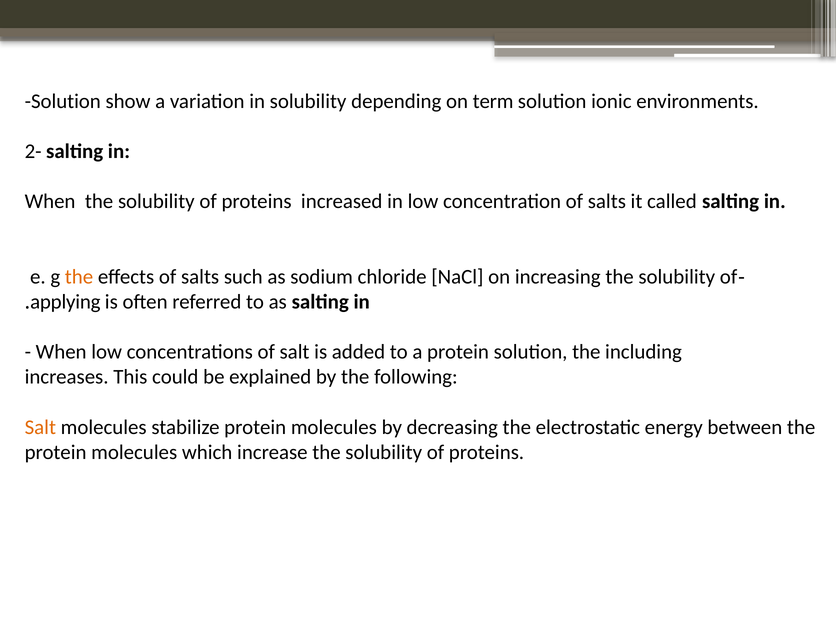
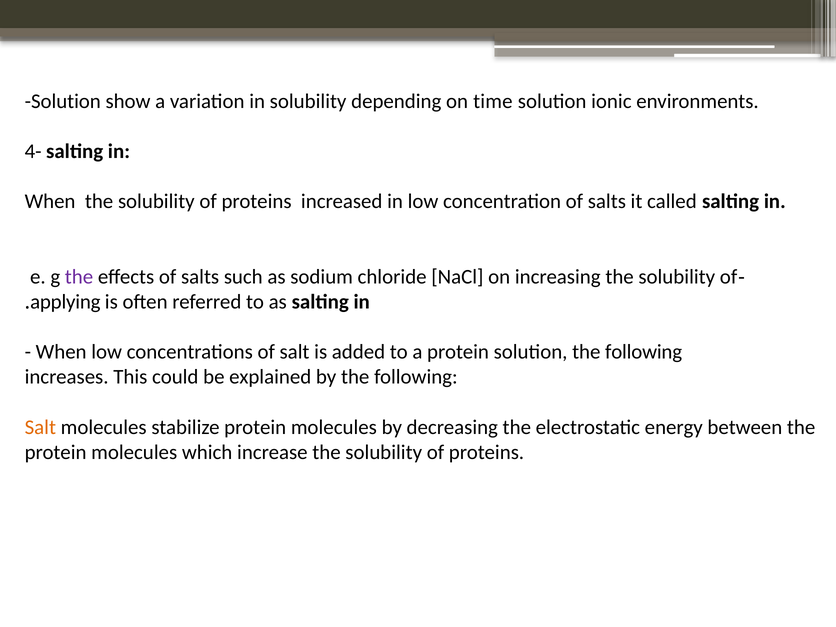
term: term -> time (493, 101)
2-: 2- -> 4- (33, 151)
the colour: orange -> purple (79, 277)
solution the including: including -> following (644, 352)
